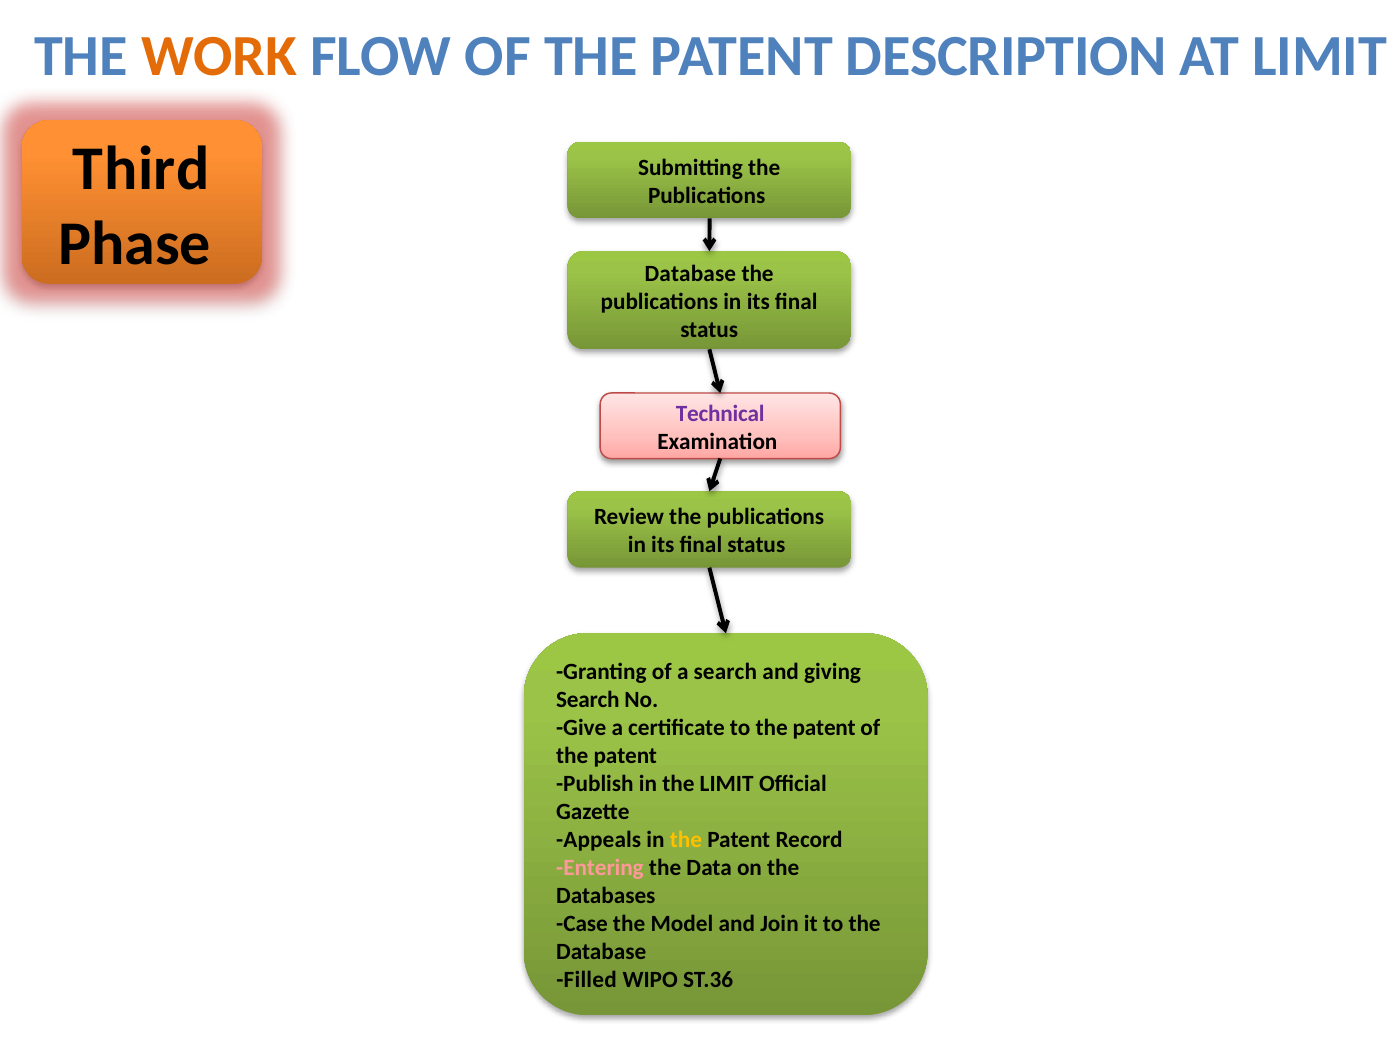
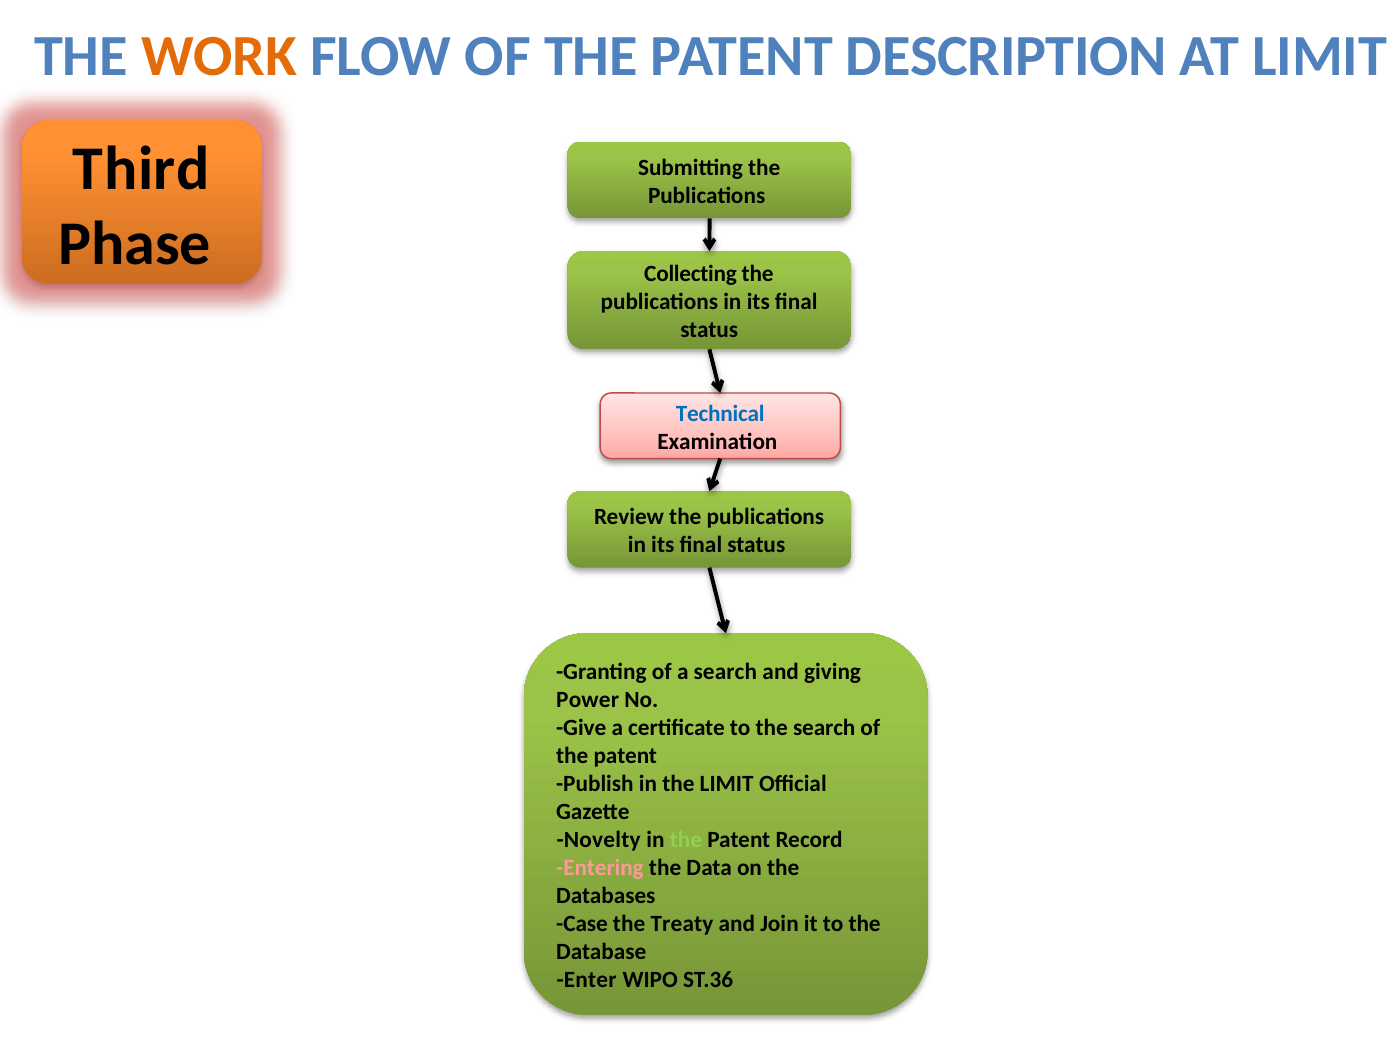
Database: Database -> Collecting (691, 274)
Technical colour: purple -> blue (720, 413)
Search: Search -> Power (588, 700)
to the patent: patent -> search (824, 728)
Appeals: Appeals -> Novelty (599, 840)
the colour: yellow -> light green (686, 840)
Model: Model -> Treaty (682, 923)
Filled: Filled -> Enter (587, 979)
